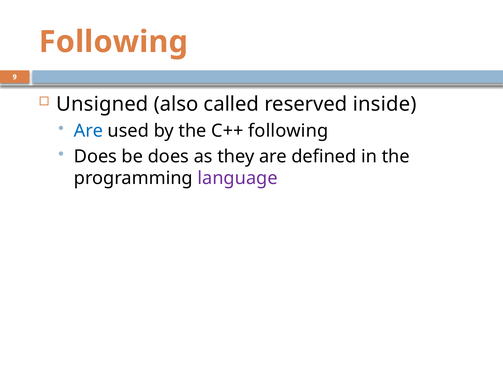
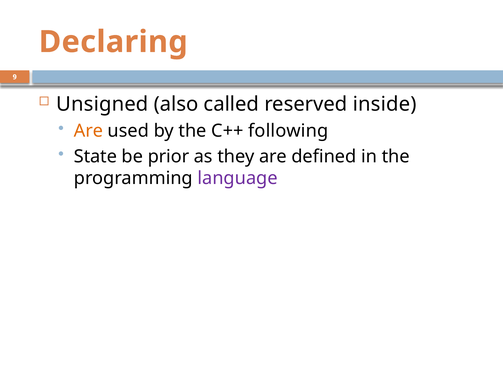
Following: Following -> Declaring (113, 42)
Are colour: blue -> orange (88, 131)
Does: Does -> State (95, 156)
be does: does -> prior (168, 156)
